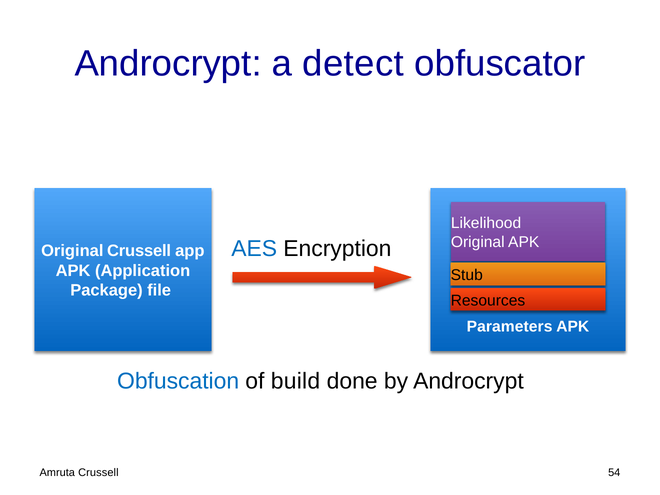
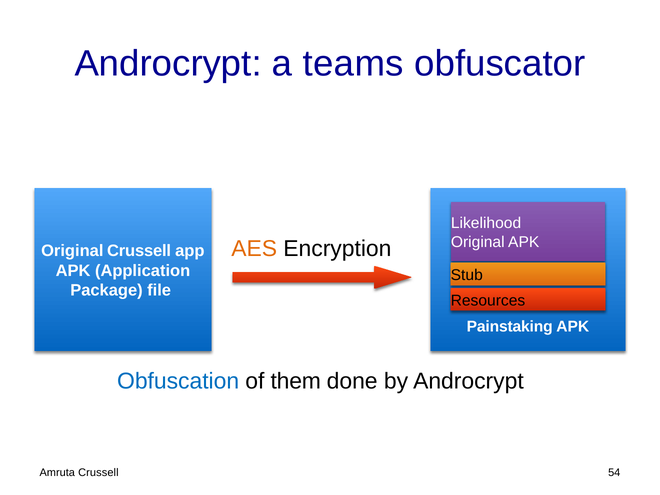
detect: detect -> teams (353, 64)
AES colour: blue -> orange (254, 249)
Parameters: Parameters -> Painstaking (510, 327)
build: build -> them (296, 381)
